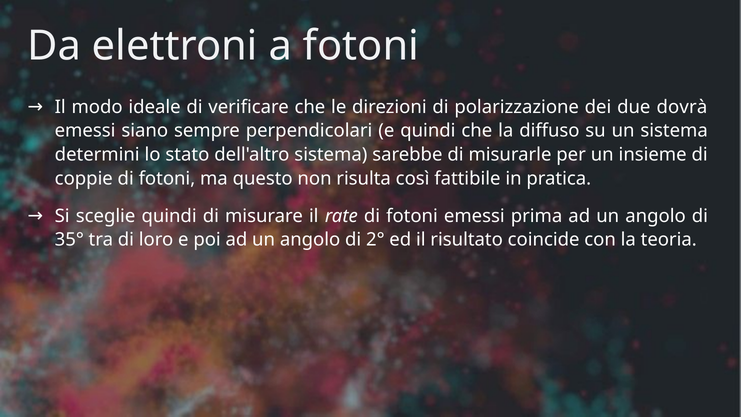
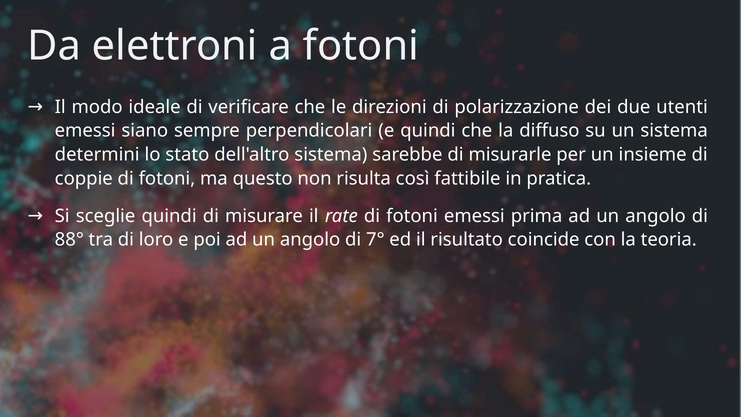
dovrà: dovrà -> utenti (682, 107)
35°: 35° -> 88° (69, 240)
2°: 2° -> 7° (375, 240)
